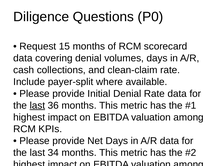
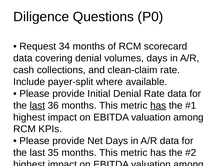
15: 15 -> 34 (64, 47)
has underline: none -> present (158, 106)
34: 34 -> 35 (53, 153)
